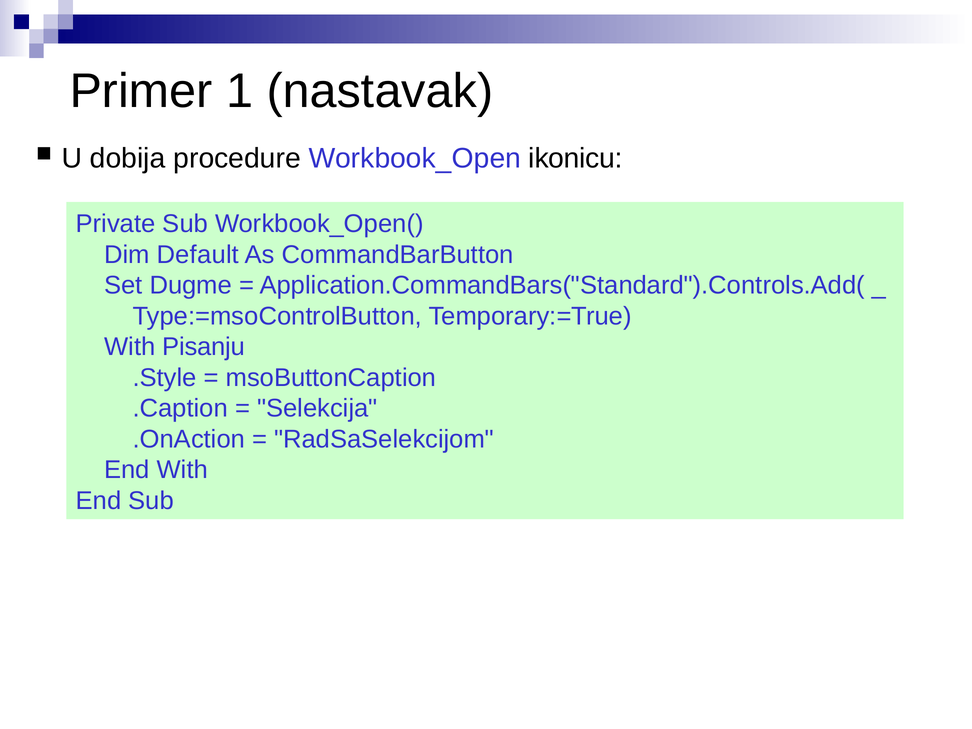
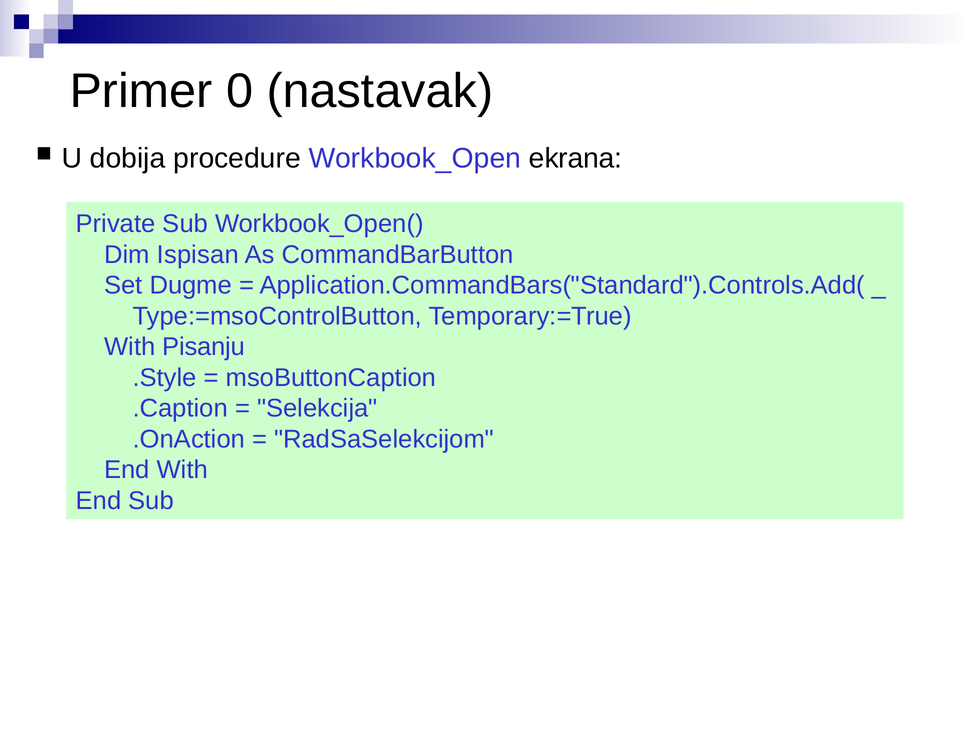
1: 1 -> 0 (240, 91)
ikonicu: ikonicu -> ekrana (576, 158)
Default: Default -> Ispisan (198, 255)
